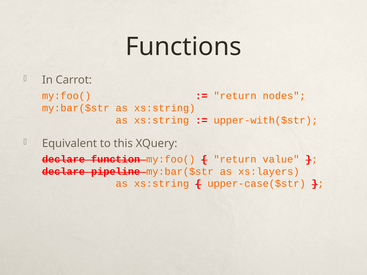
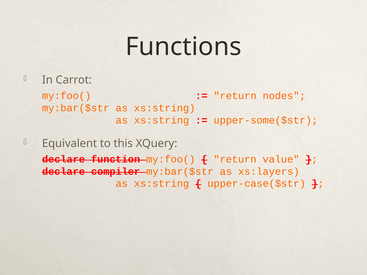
upper-with($str: upper-with($str -> upper-some($str (266, 120)
pipeline: pipeline -> compiler (116, 172)
